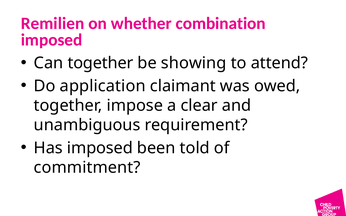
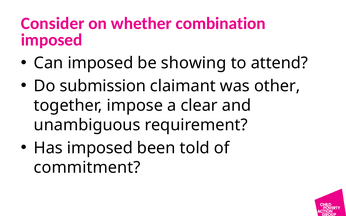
Remilien: Remilien -> Consider (53, 23)
Can together: together -> imposed (100, 63)
application: application -> submission (103, 86)
owed: owed -> other (277, 86)
